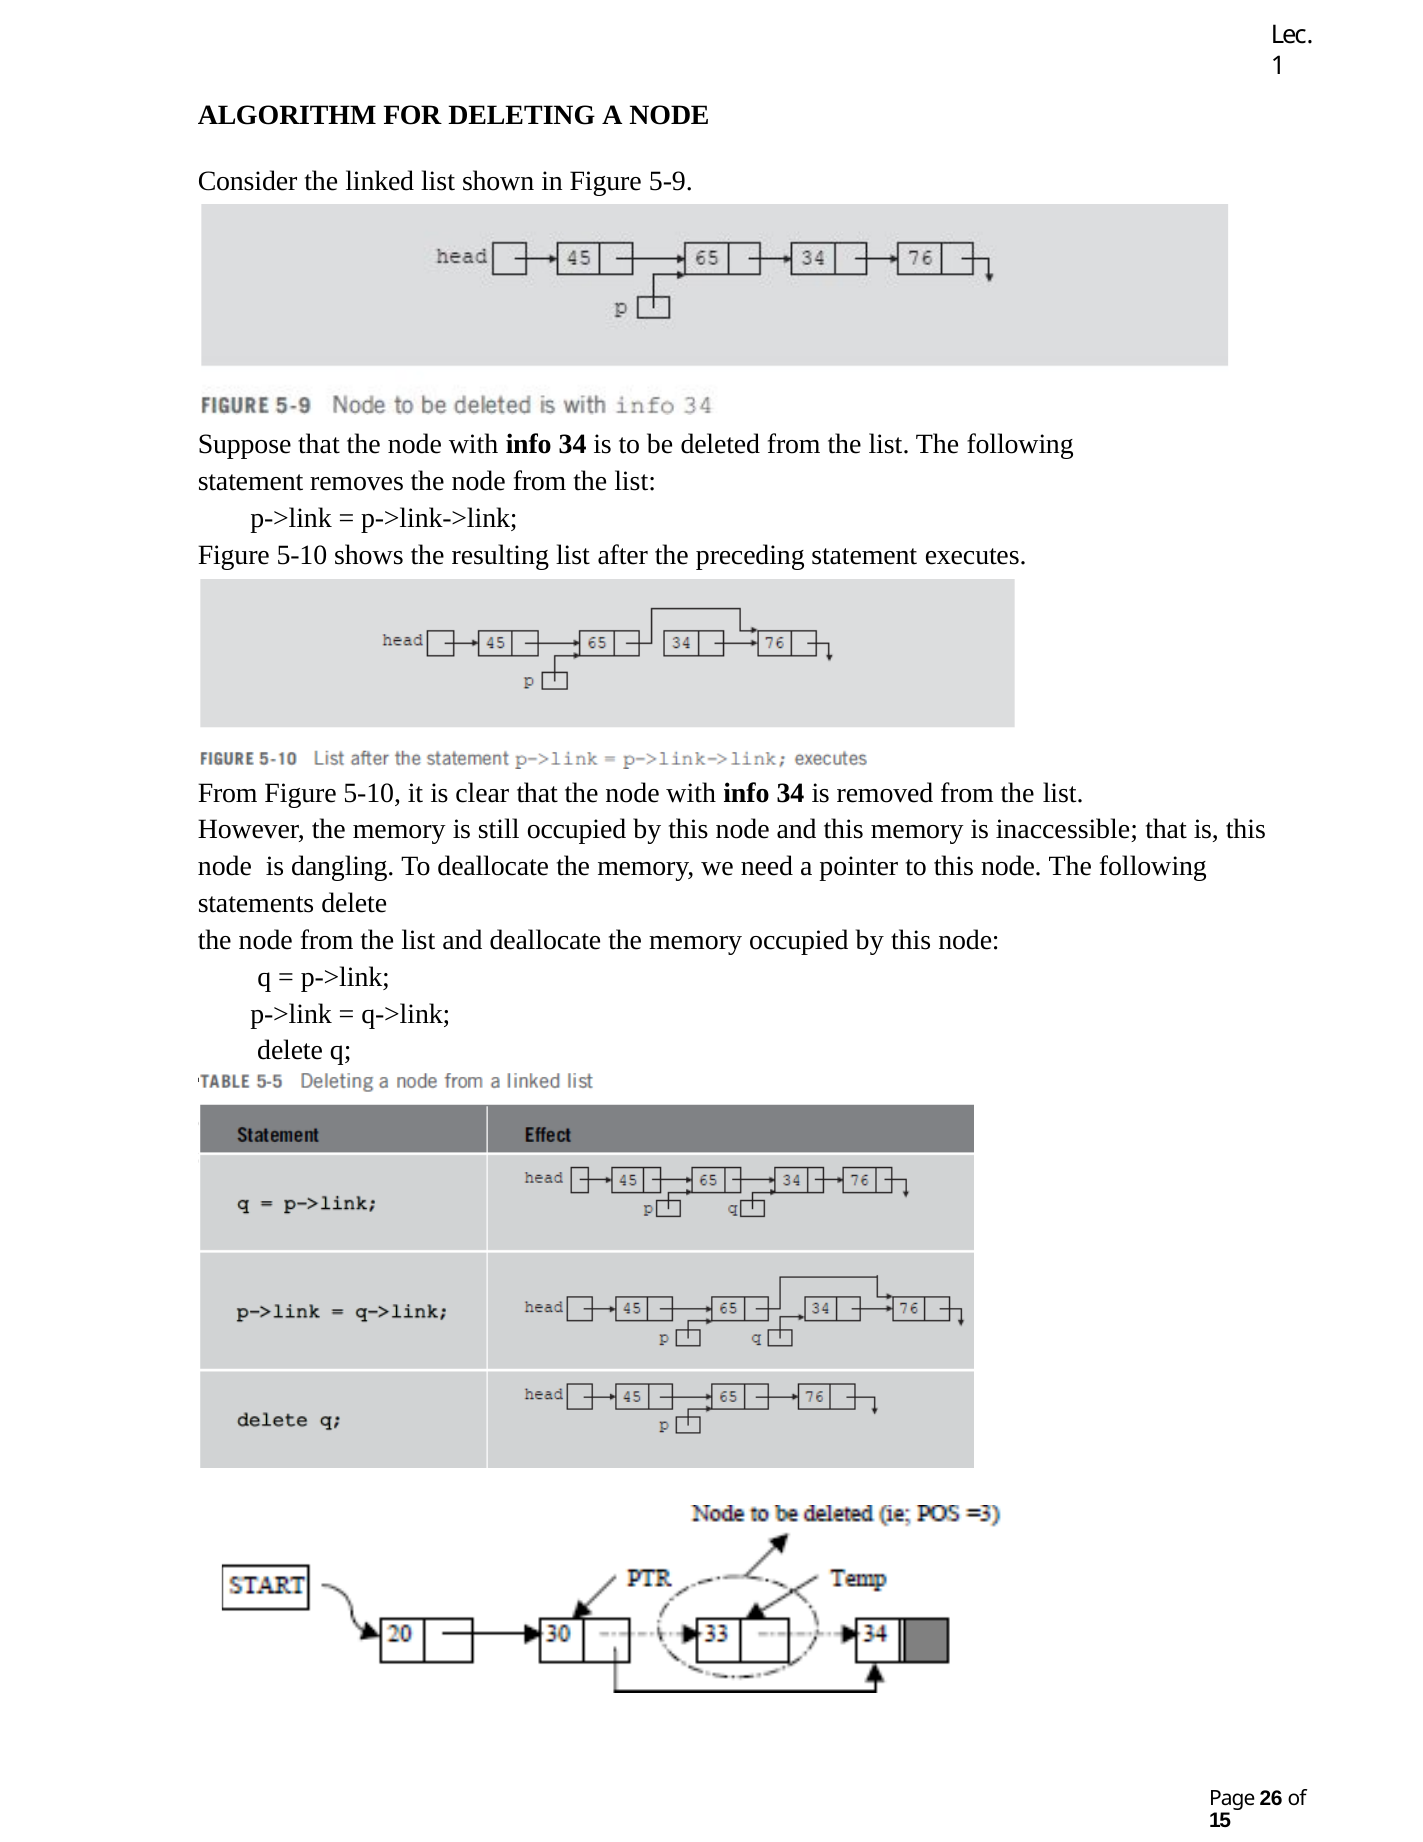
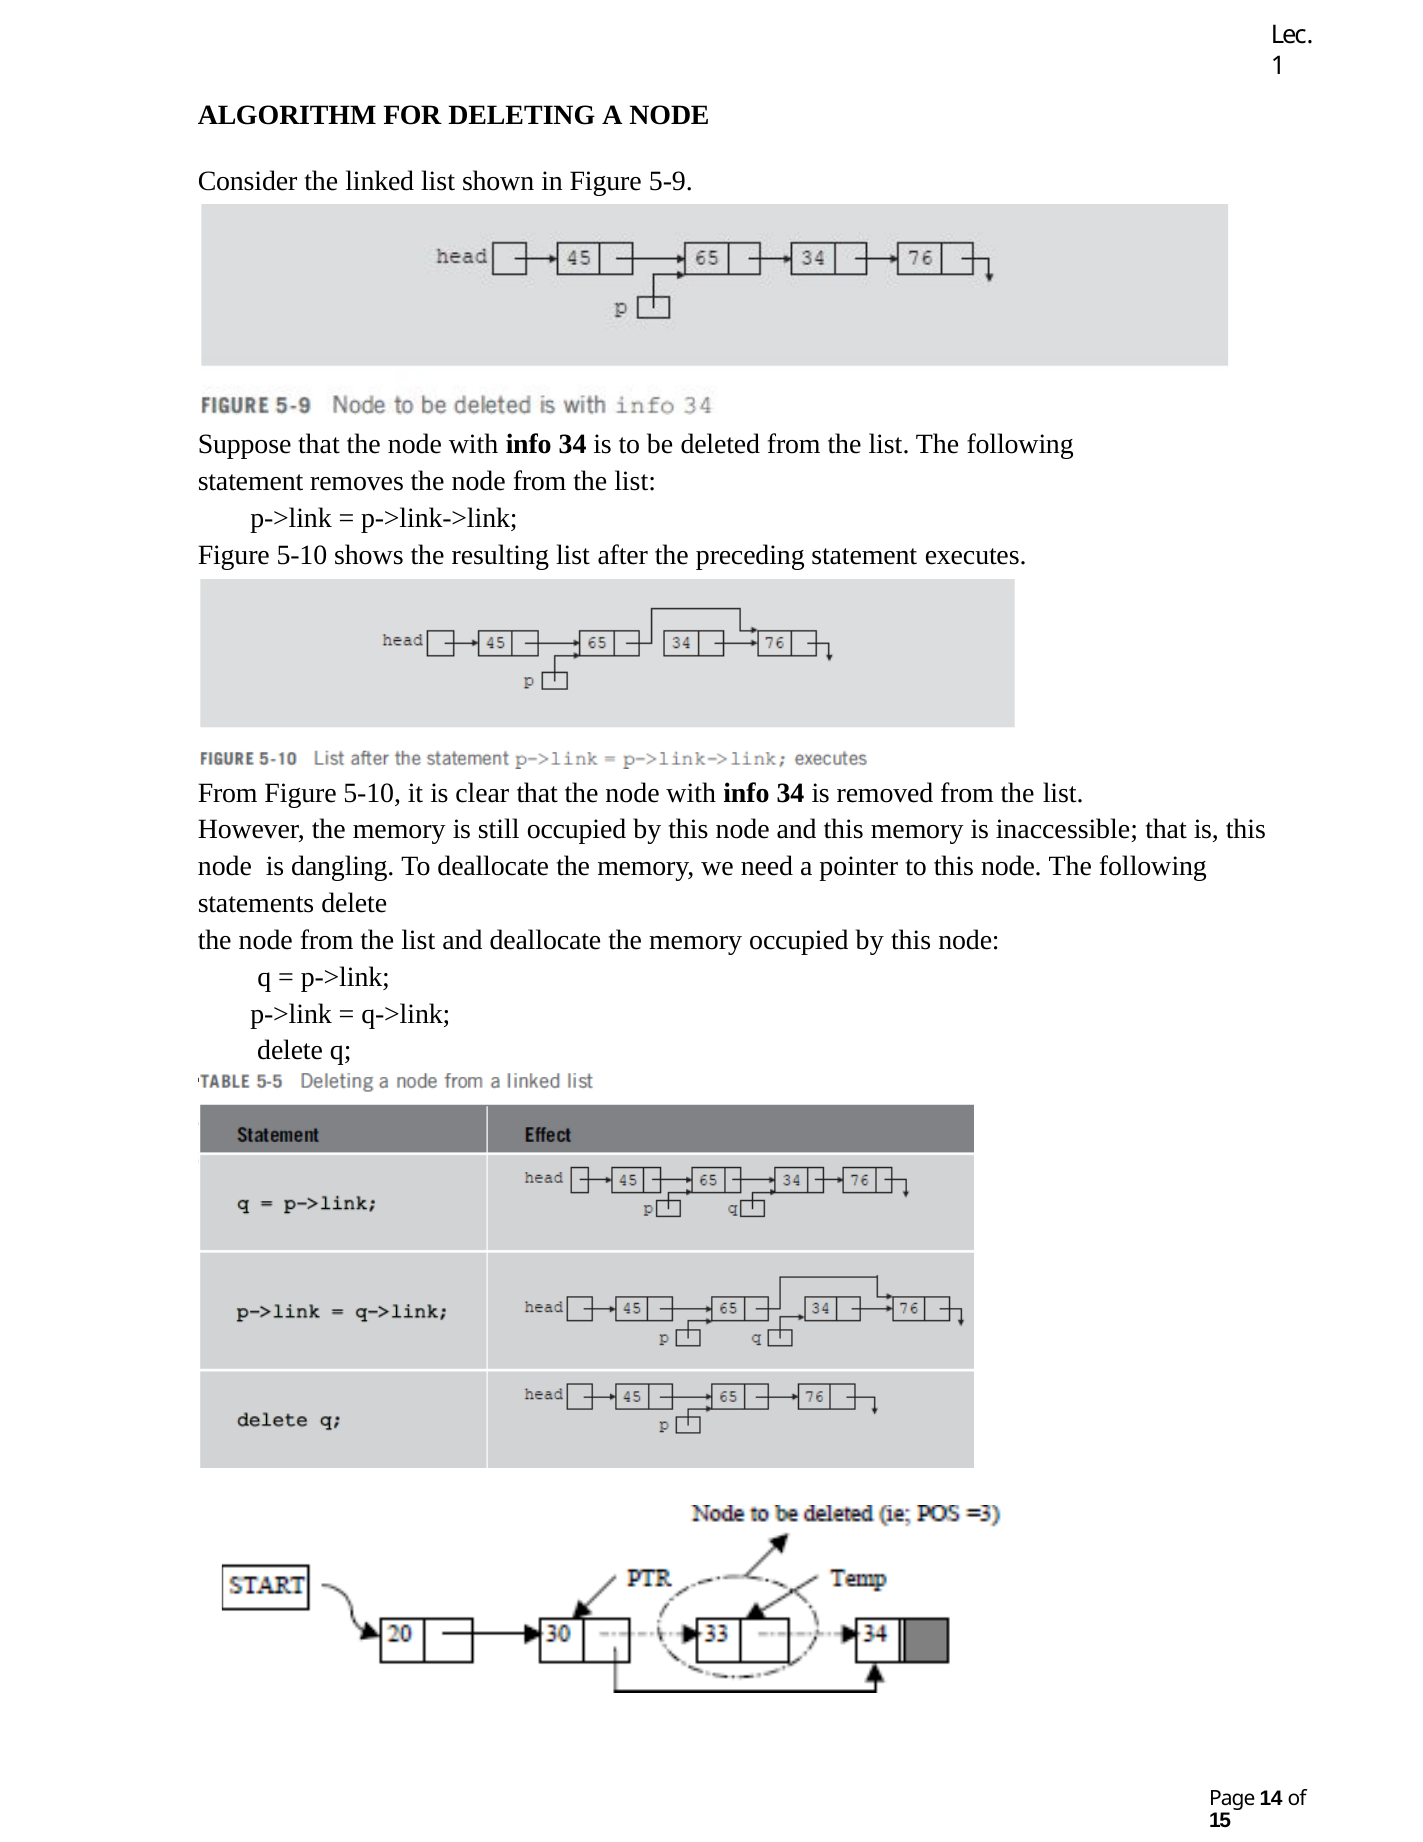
26: 26 -> 14 (1271, 1798)
